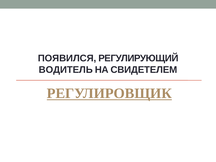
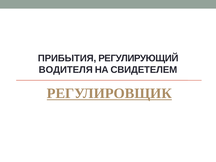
ПОЯВИЛСЯ: ПОЯВИЛСЯ -> ПРИБЫТИЯ (67, 58)
ВОДИТЕЛЬ: ВОДИТЕЛЬ -> ВОДИТЕЛЯ (66, 70)
